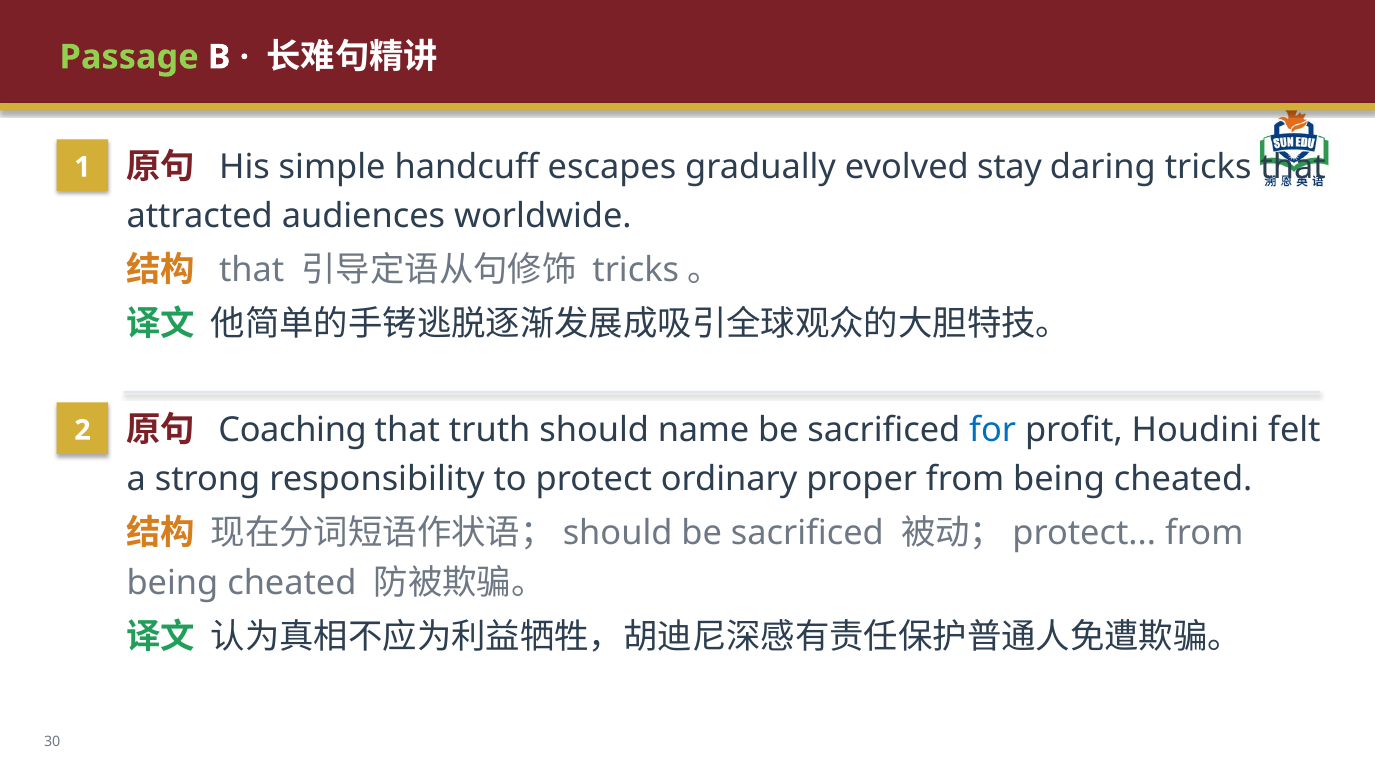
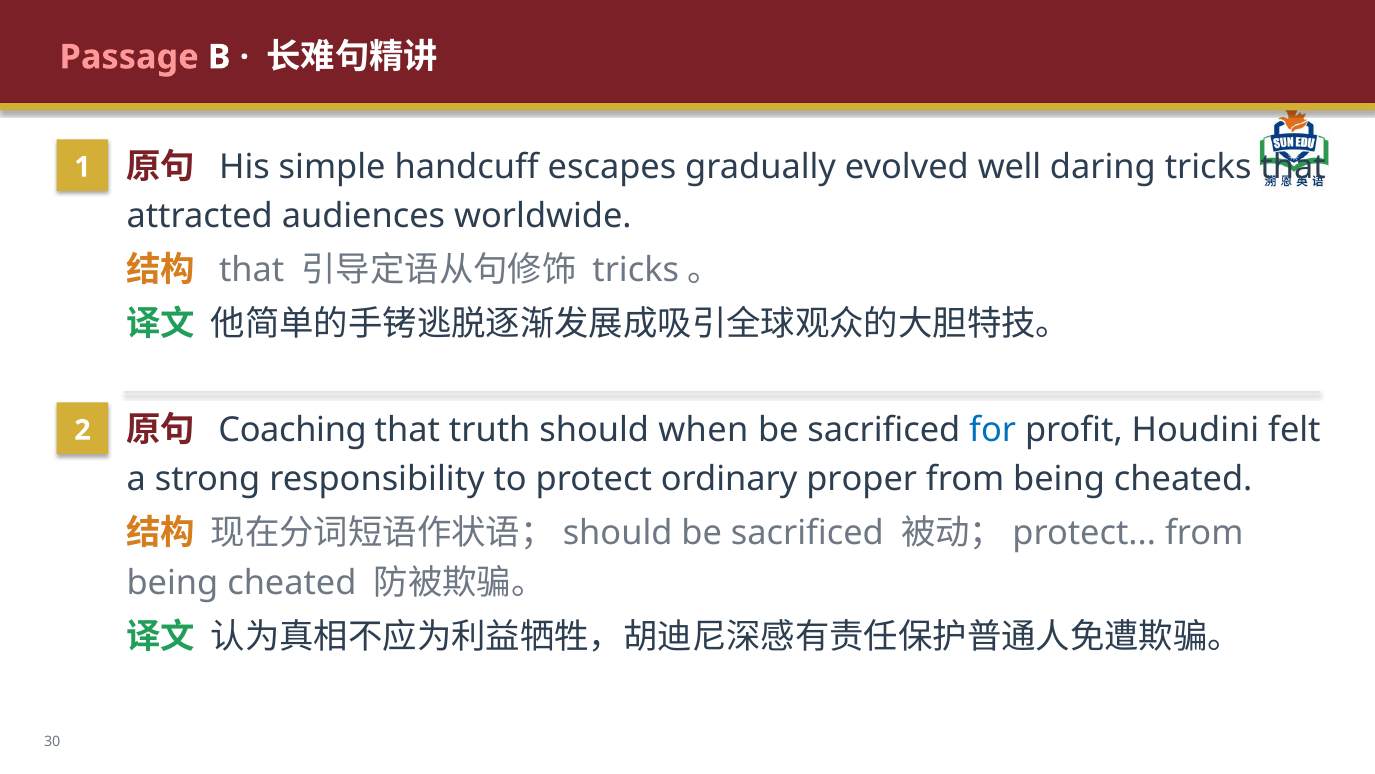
Passage colour: light green -> pink (129, 57)
stay: stay -> well (1010, 167)
name: name -> when (703, 430)
